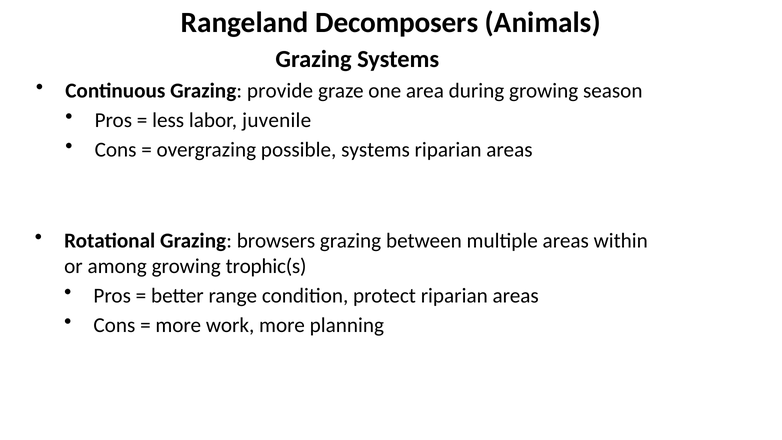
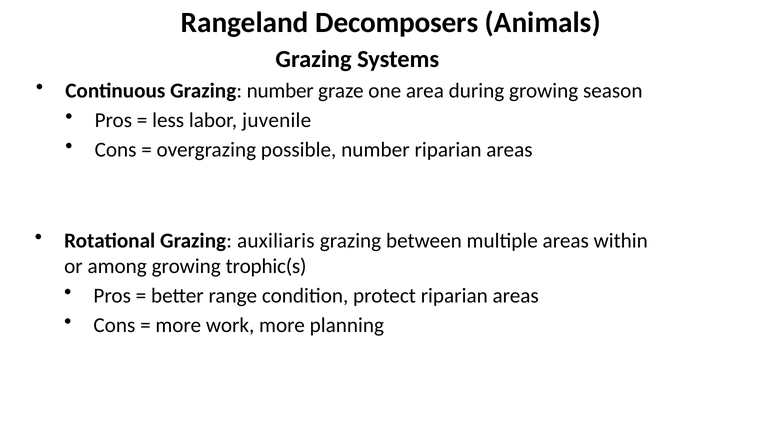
Grazing provide: provide -> number (280, 91)
possible systems: systems -> number (375, 150)
browsers: browsers -> auxiliaris (276, 241)
